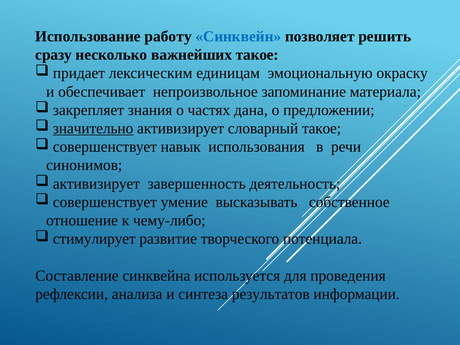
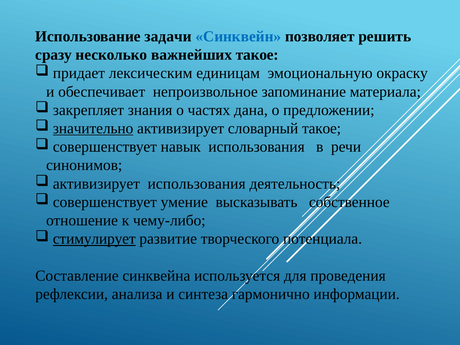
работу: работу -> задачи (168, 36)
активизирует завершенность: завершенность -> использования (197, 184)
стимулирует underline: none -> present (94, 239)
результатов: результатов -> гармонично (271, 294)
